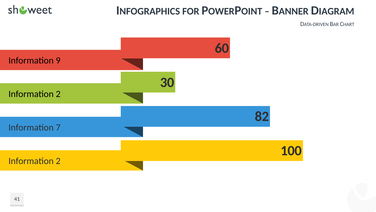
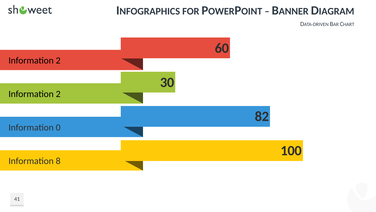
9: 9 -> 2 (58, 60)
7: 7 -> 0 (58, 127)
2: 2 -> 8 (58, 161)
